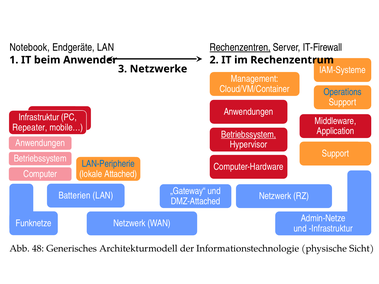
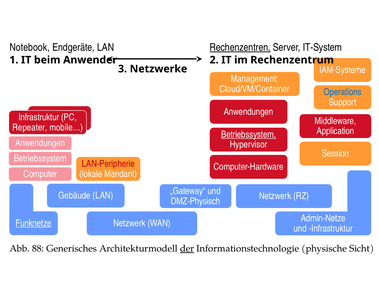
IT-Firewall: IT-Firewall -> IT-System (322, 47)
Support: Support -> Session (335, 154)
LAN-Peripherie colour: blue -> red (108, 164)
Attached: Attached -> Mandant (121, 174)
Batterien: Batterien -> Gebäude (74, 196)
DMZ-Attached: DMZ-Attached -> DMZ-Physisch (196, 201)
Funknetze underline: none -> present (34, 223)
48: 48 -> 88 (38, 249)
der underline: none -> present (187, 249)
